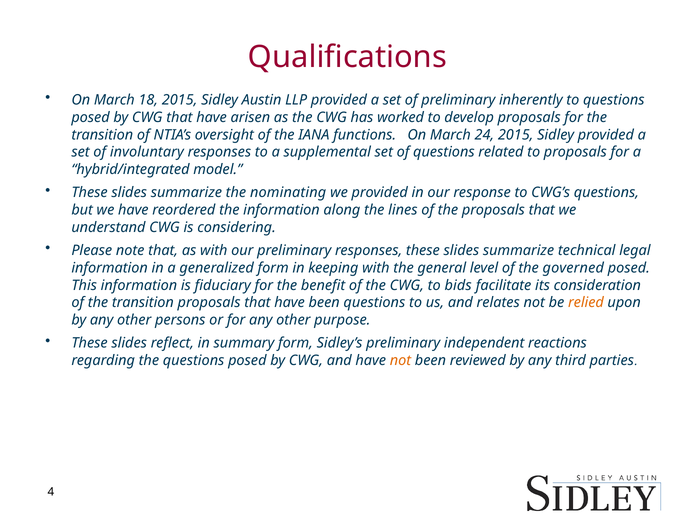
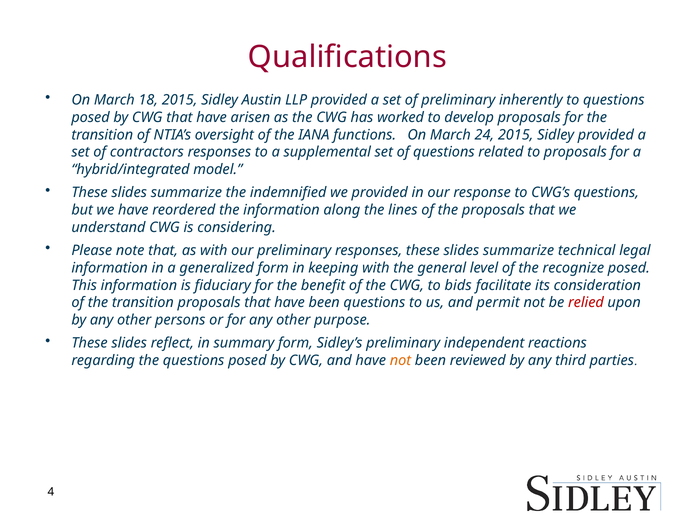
involuntary: involuntary -> contractors (147, 152)
nominating: nominating -> indemnified (288, 193)
governed: governed -> recognize (573, 268)
relates: relates -> permit (498, 303)
relied colour: orange -> red (586, 303)
